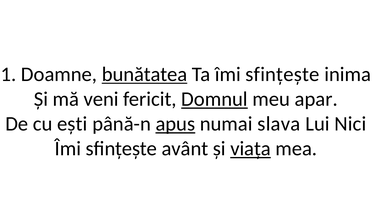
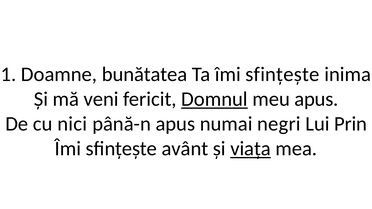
bunătatea underline: present -> none (145, 74)
meu apar: apar -> apus (316, 99)
ești: ești -> nici (72, 124)
apus underline: present -> none (175, 124)
slava: slava -> negri (279, 124)
Nici: Nici -> Prin (350, 124)
